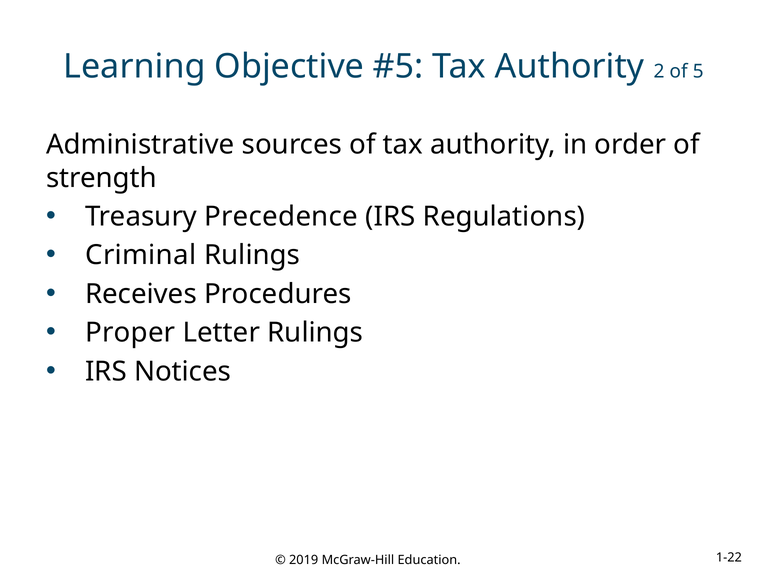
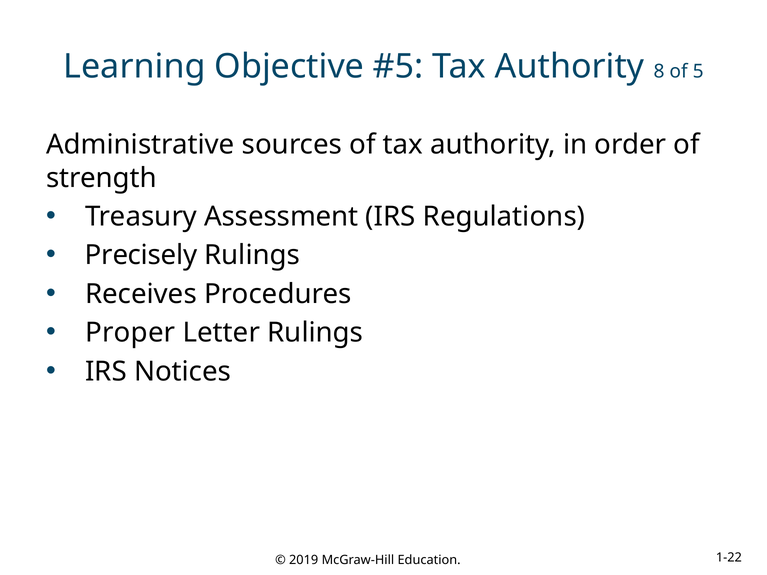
2: 2 -> 8 (659, 72)
Precedence: Precedence -> Assessment (281, 217)
Criminal: Criminal -> Precisely (141, 255)
